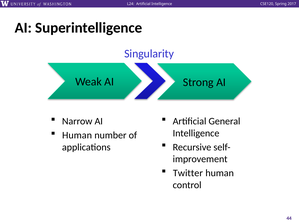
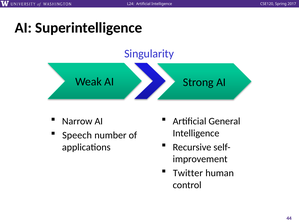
Human: Human -> Speech (77, 135)
